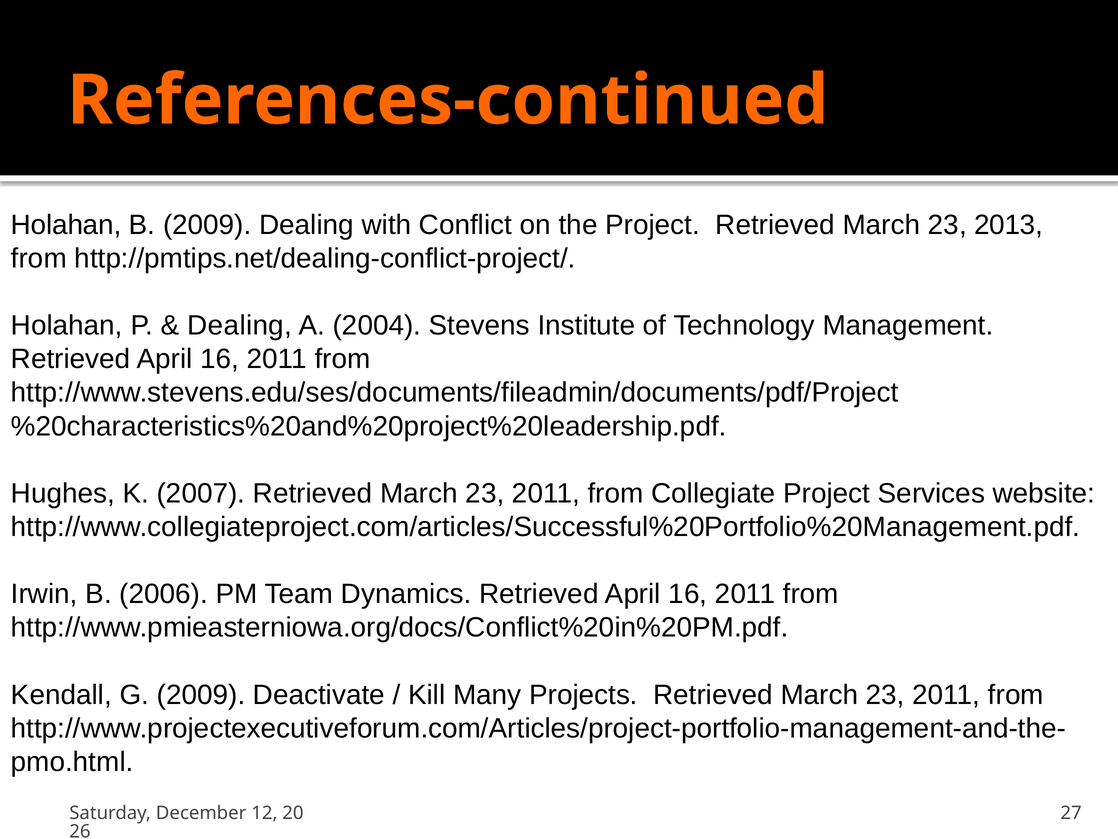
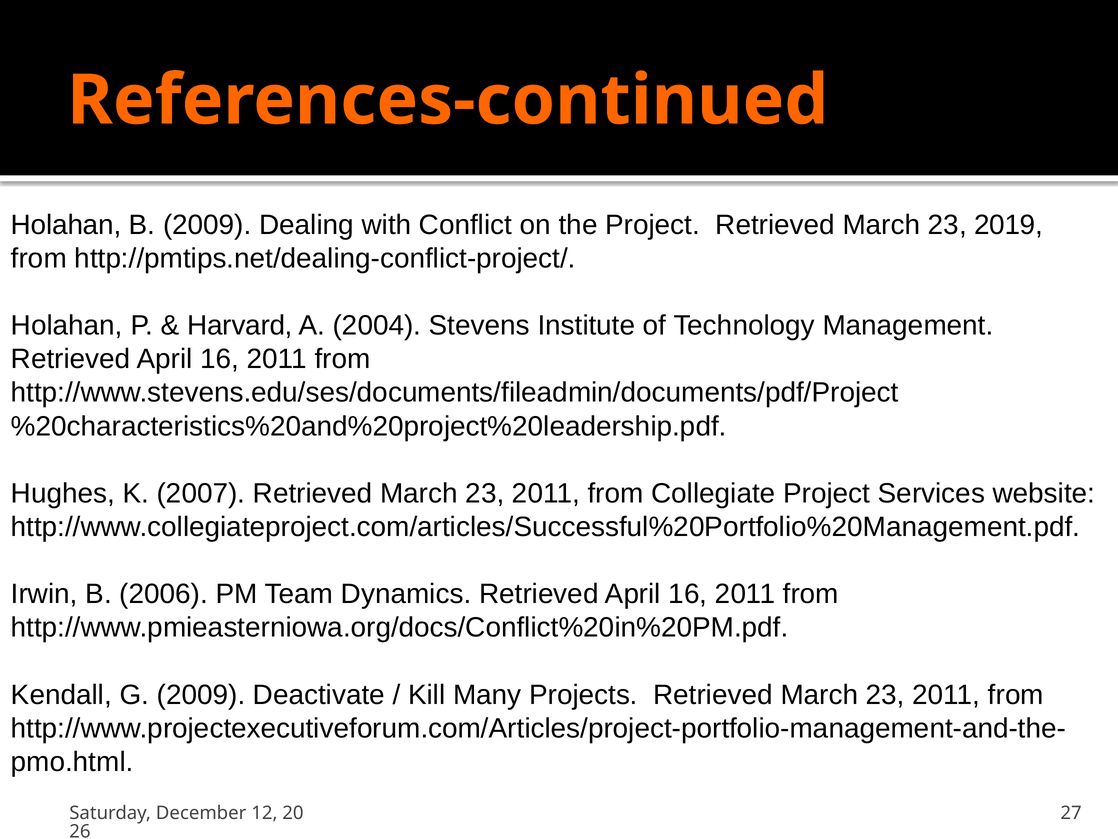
2013: 2013 -> 2019 (1009, 225)
Dealing: Dealing -> Harvard (240, 325)
